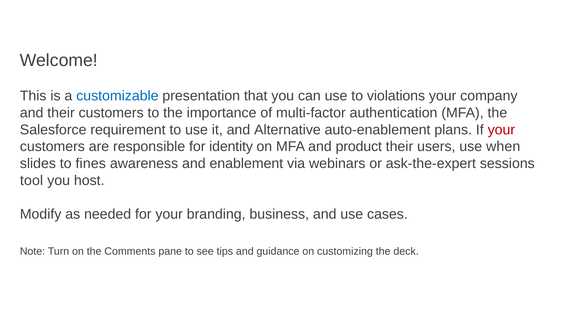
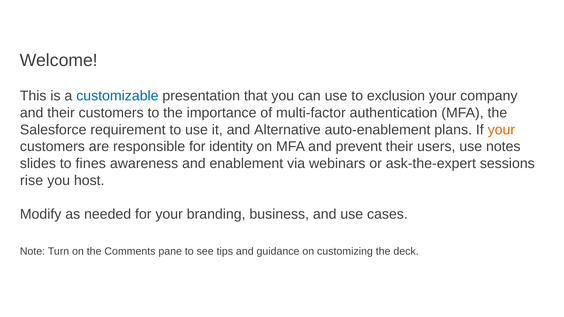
violations: violations -> exclusion (396, 96)
your colour: red -> orange (501, 130)
product: product -> prevent (359, 147)
when: when -> notes (503, 147)
tool: tool -> rise (32, 181)
